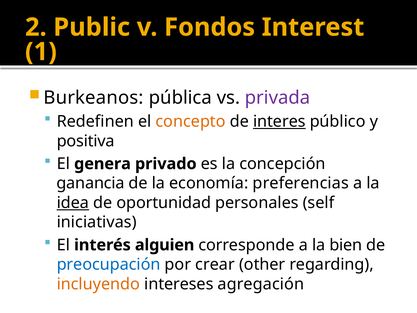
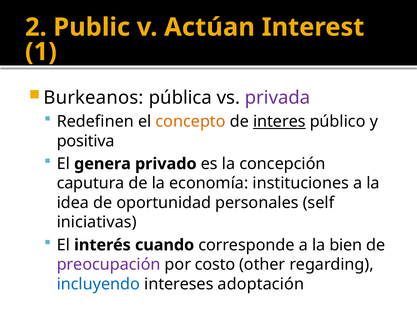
Fondos: Fondos -> Actúan (210, 27)
ganancia: ganancia -> caputura (91, 183)
preferencias: preferencias -> instituciones (301, 183)
idea underline: present -> none (73, 203)
alguien: alguien -> cuando (165, 245)
preocupación colour: blue -> purple (109, 264)
crear: crear -> costo (215, 264)
incluyendo colour: orange -> blue (98, 284)
agregación: agregación -> adoptación (261, 284)
